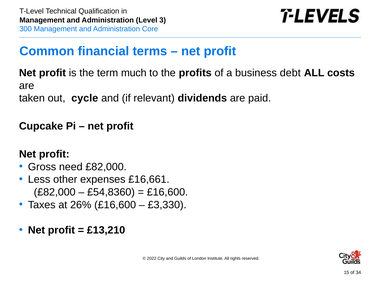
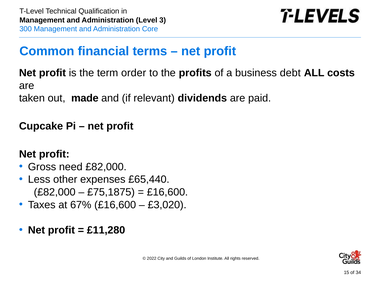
much: much -> order (134, 73)
cycle: cycle -> made (85, 98)
£16,661: £16,661 -> £65,440 (149, 179)
£54,8360: £54,8360 -> £75,1875 (111, 192)
26%: 26% -> 67% (81, 205)
£3,330: £3,330 -> £3,020 (167, 205)
£13,210: £13,210 -> £11,280 (106, 230)
